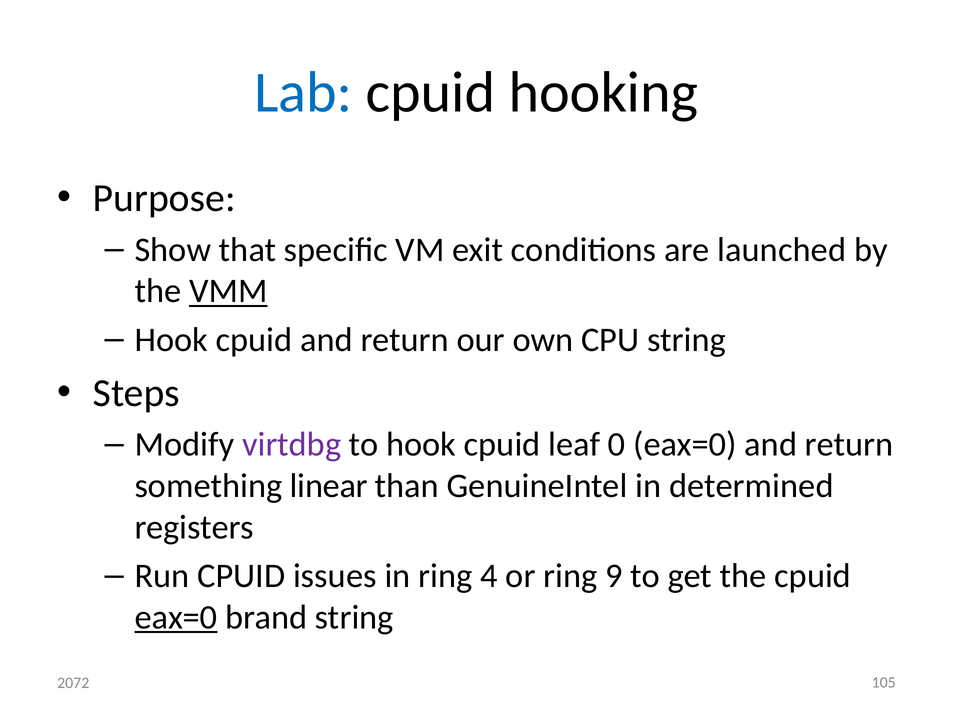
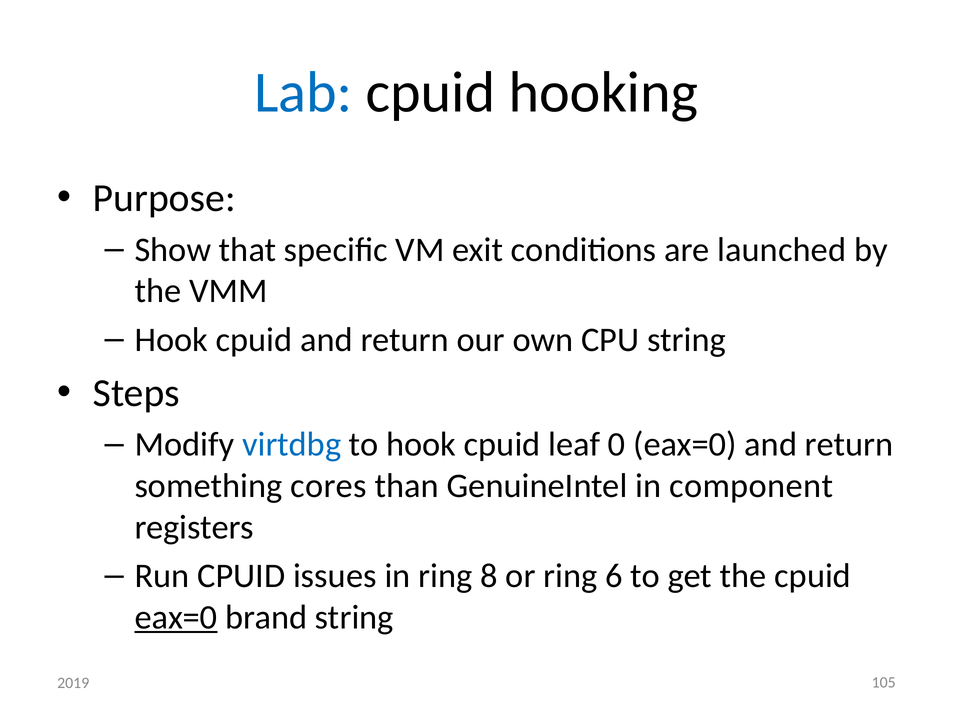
VMM underline: present -> none (228, 291)
virtdbg colour: purple -> blue (292, 444)
linear: linear -> cores (328, 486)
determined: determined -> component (751, 486)
4: 4 -> 8 (489, 576)
9: 9 -> 6 (614, 576)
2072: 2072 -> 2019 (73, 683)
